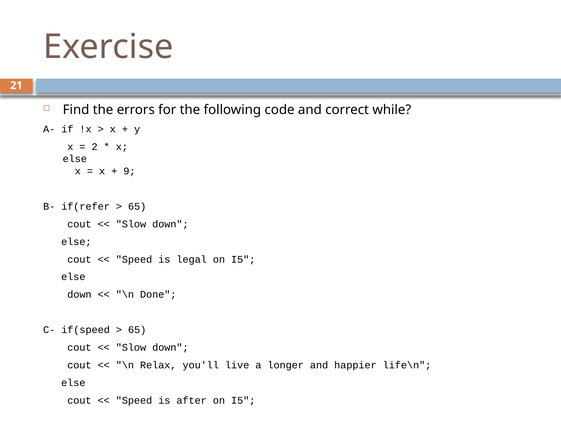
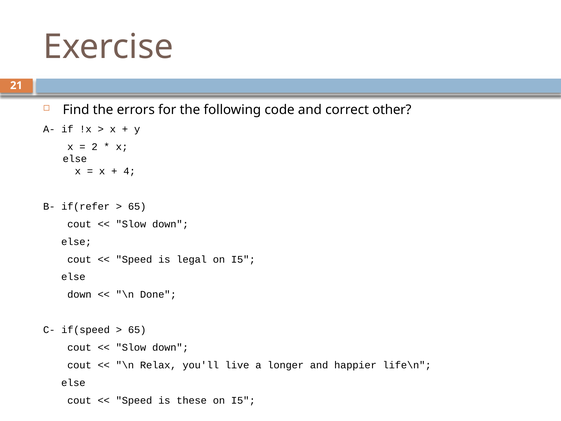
while: while -> other (392, 110)
9: 9 -> 4 (129, 171)
after: after -> these (192, 400)
